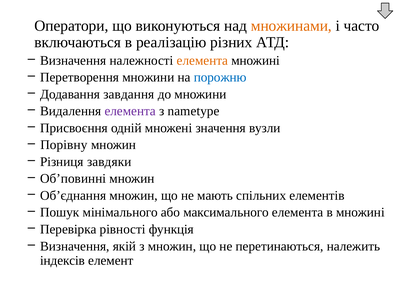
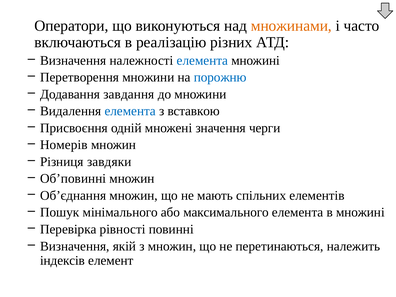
елемента colour: orange -> blue (202, 60)
елемента colour: purple -> blue (130, 111)
nametype: nametype -> вставкою (194, 111)
вузли: вузли -> черги (265, 128)
Порівну: Порівну -> Номерів (64, 145)
функція: функція -> повинні (171, 229)
